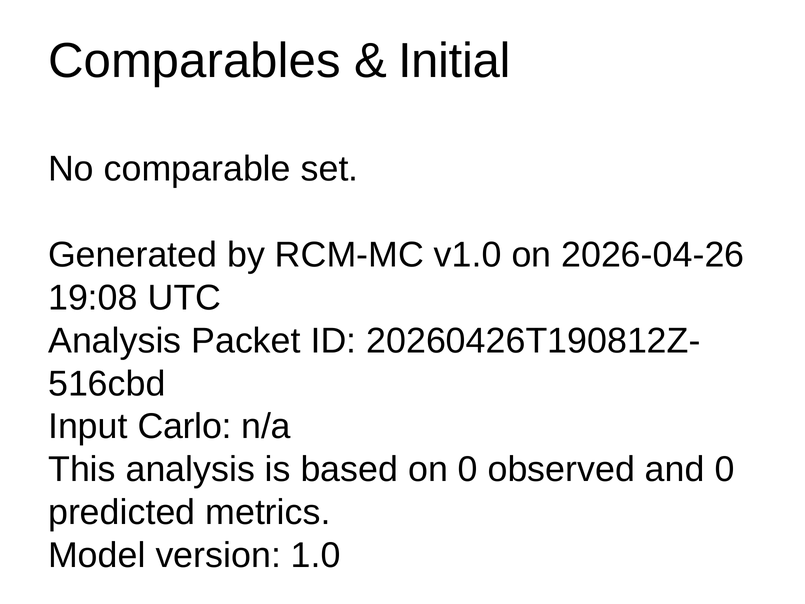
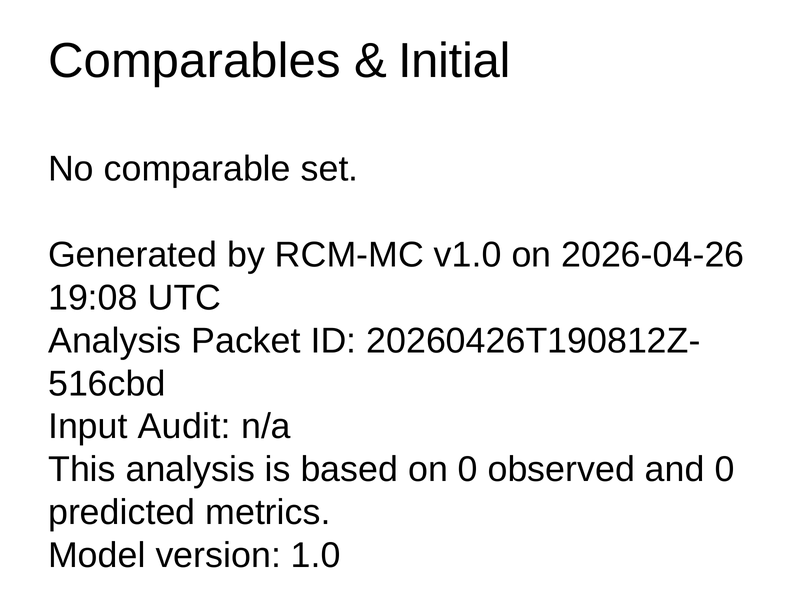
Carlo: Carlo -> Audit (184, 426)
